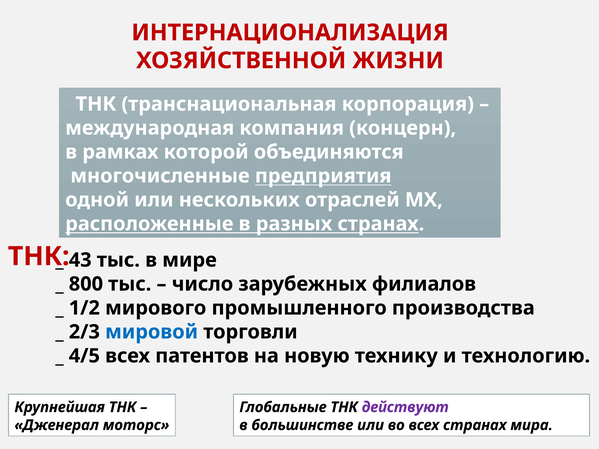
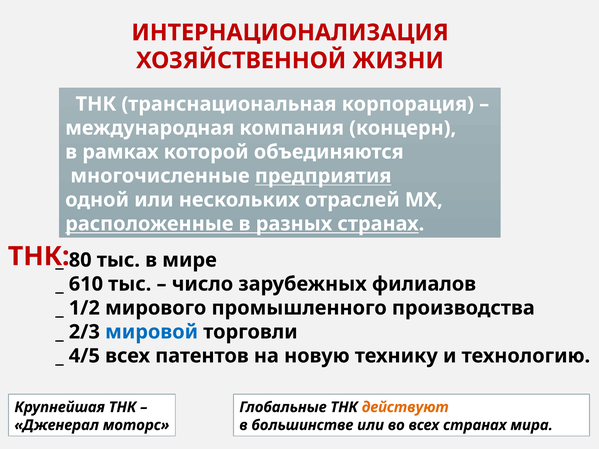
43: 43 -> 80 (80, 260)
800: 800 -> 610 (86, 284)
действуют colour: purple -> orange (405, 407)
